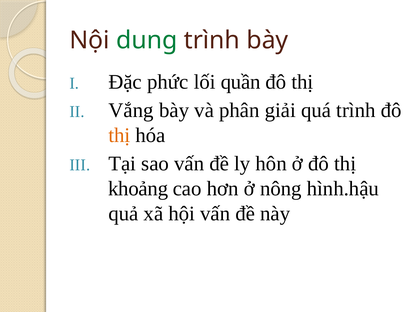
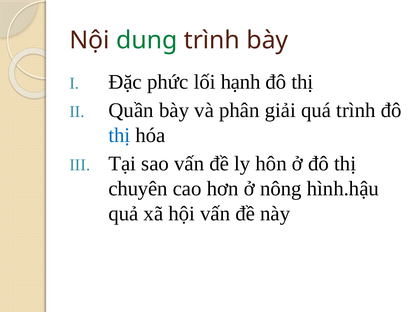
quần: quần -> hạnh (241, 82)
Vắng: Vắng -> Quần (131, 110)
thị colour: orange -> blue (119, 135)
khoảng: khoảng -> chuyên (138, 189)
